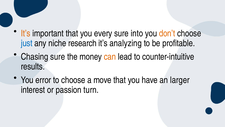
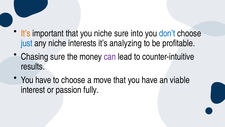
you every: every -> niche (103, 33)
don’t colour: orange -> blue (167, 33)
research: research -> interests (82, 43)
can colour: orange -> purple (110, 57)
error: error -> have (43, 80)
larger: larger -> viable (180, 80)
turn: turn -> fully (91, 90)
